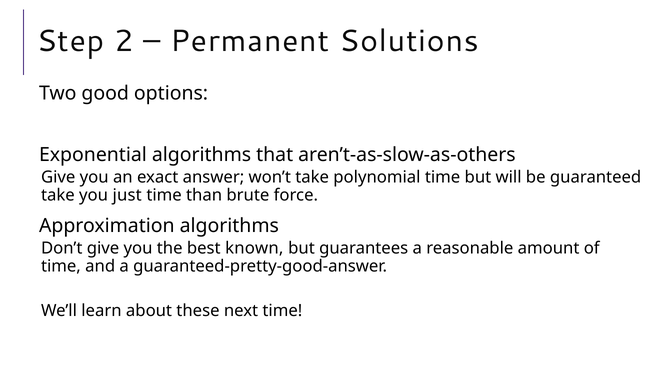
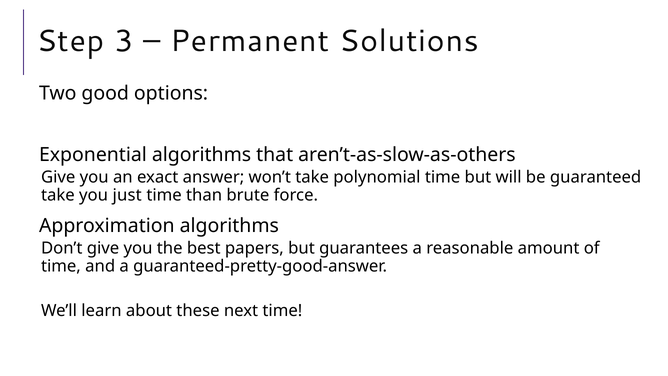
2: 2 -> 3 (124, 41)
known: known -> papers (254, 248)
